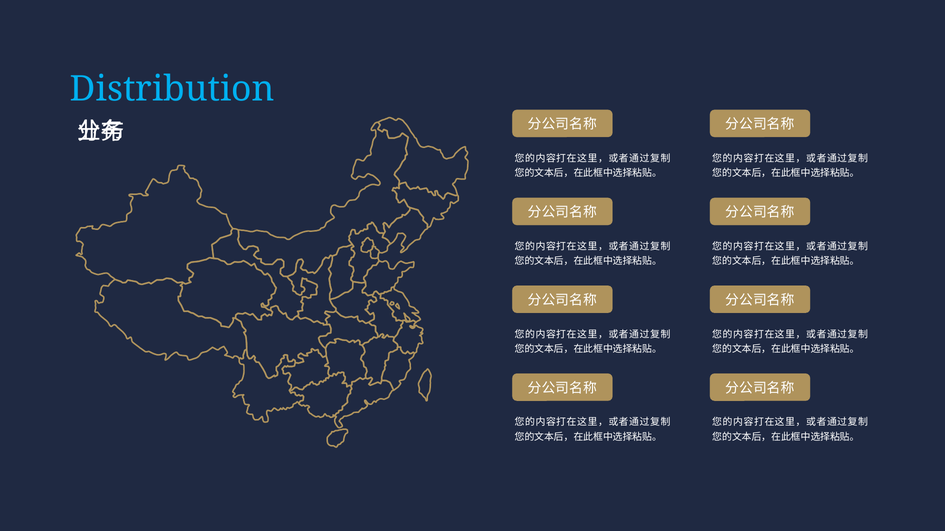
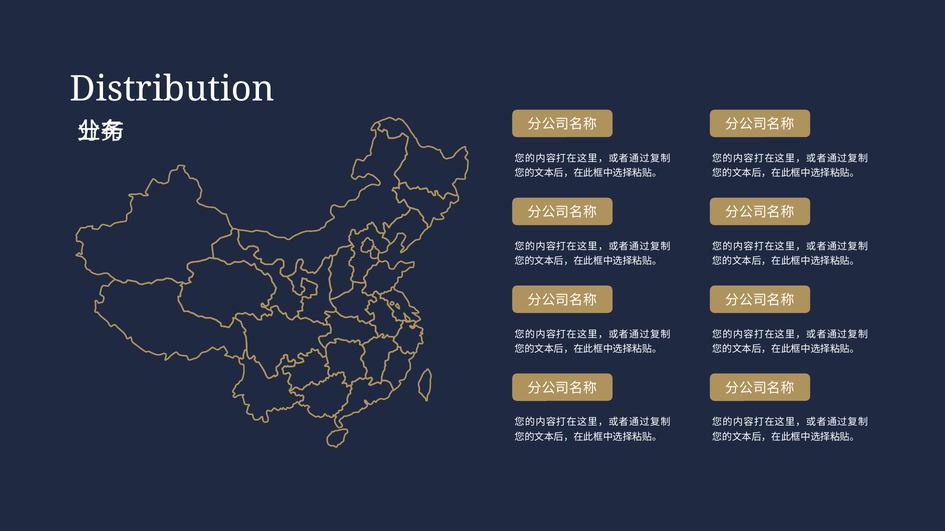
Distribution colour: light blue -> white (172, 89)
